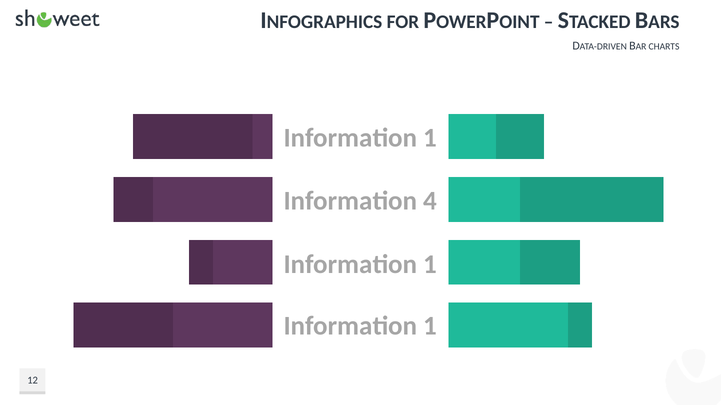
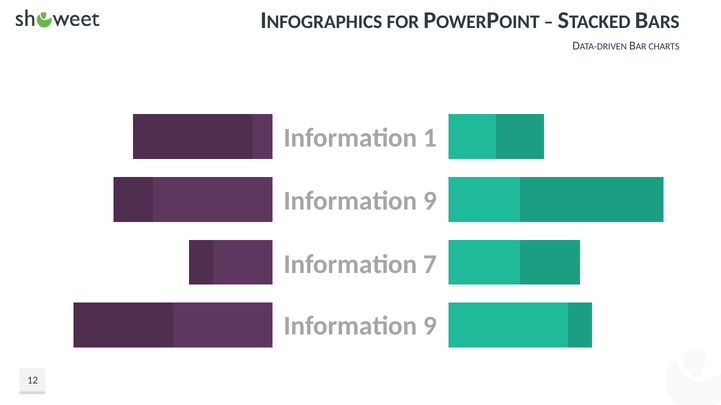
4: 4 -> 9 (430, 201)
1: 1 -> 7 (430, 265)
1: 1 -> 9 (430, 326)
